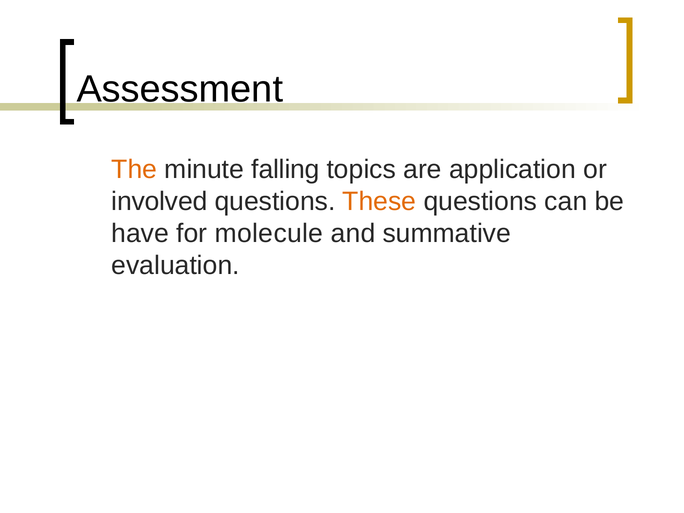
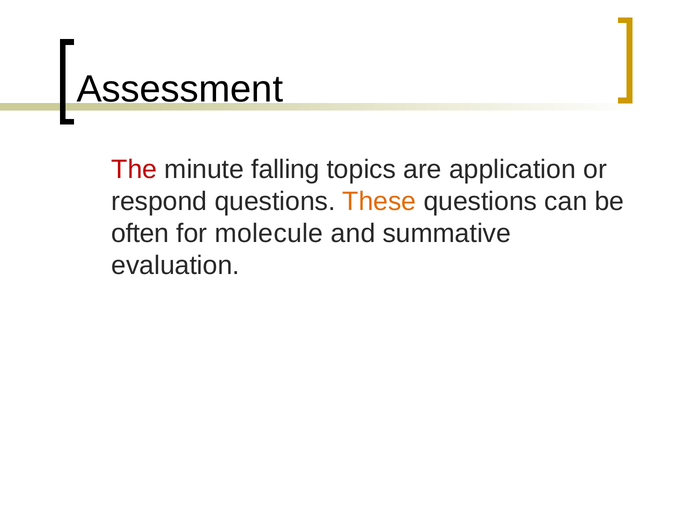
The colour: orange -> red (134, 169)
involved: involved -> respond (159, 201)
have: have -> often (140, 233)
